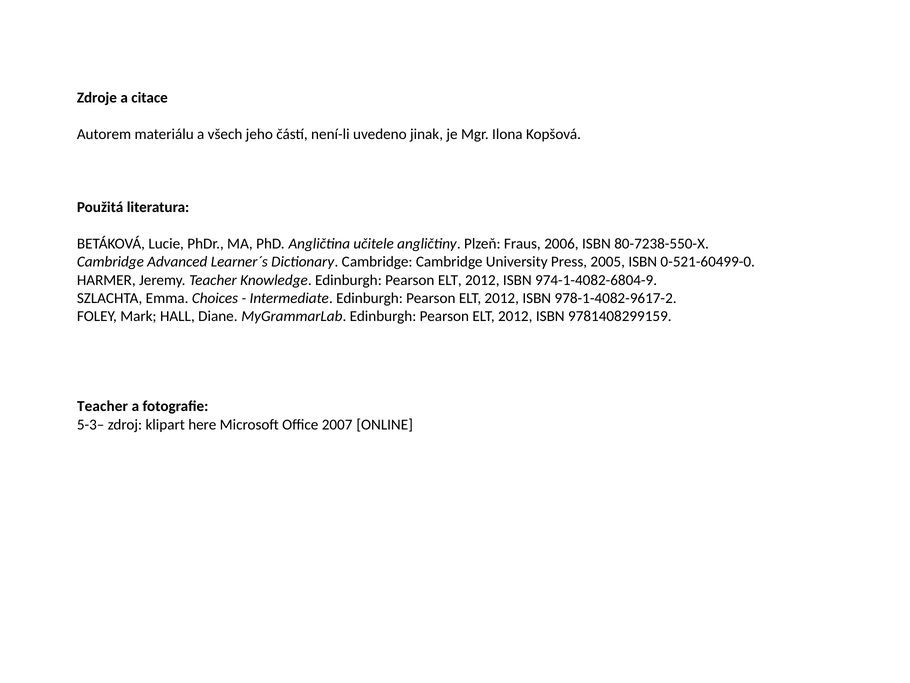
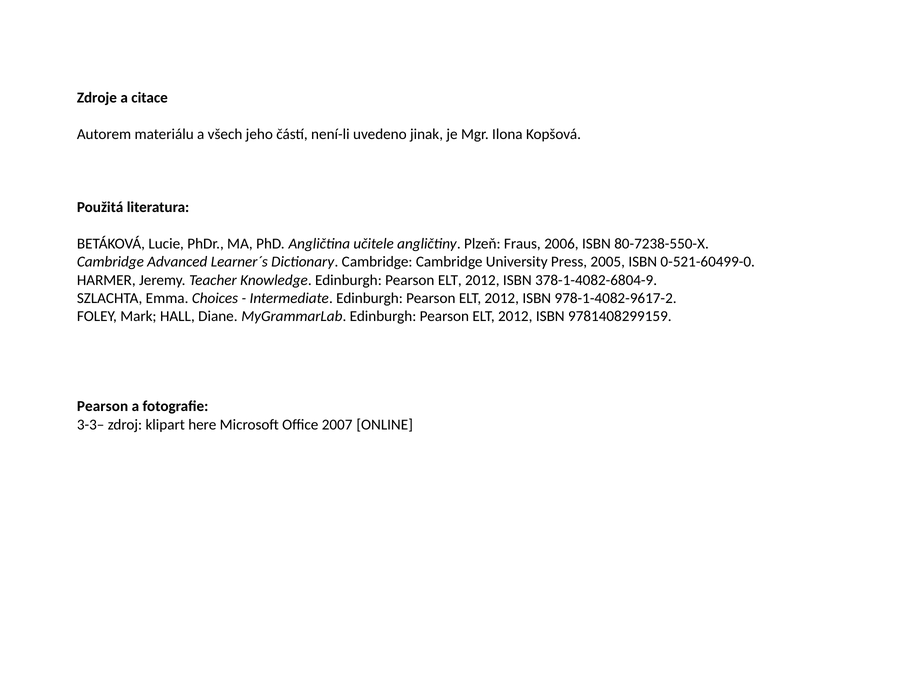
974-1-4082-6804-9: 974-1-4082-6804-9 -> 378-1-4082-6804-9 (596, 280)
Teacher: Teacher -> Pearson (103, 406)
5-3–: 5-3– -> 3-3– (91, 424)
